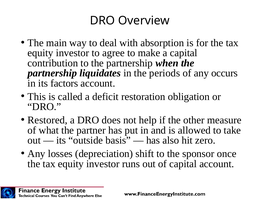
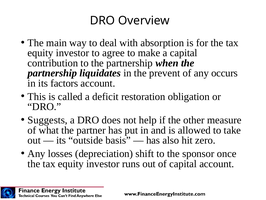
periods: periods -> prevent (165, 73)
Restored: Restored -> Suggests (48, 120)
